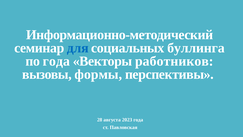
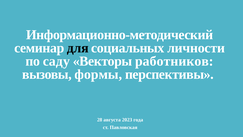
для colour: blue -> black (78, 48)
буллинга: буллинга -> личности (196, 48)
по года: года -> саду (56, 61)
